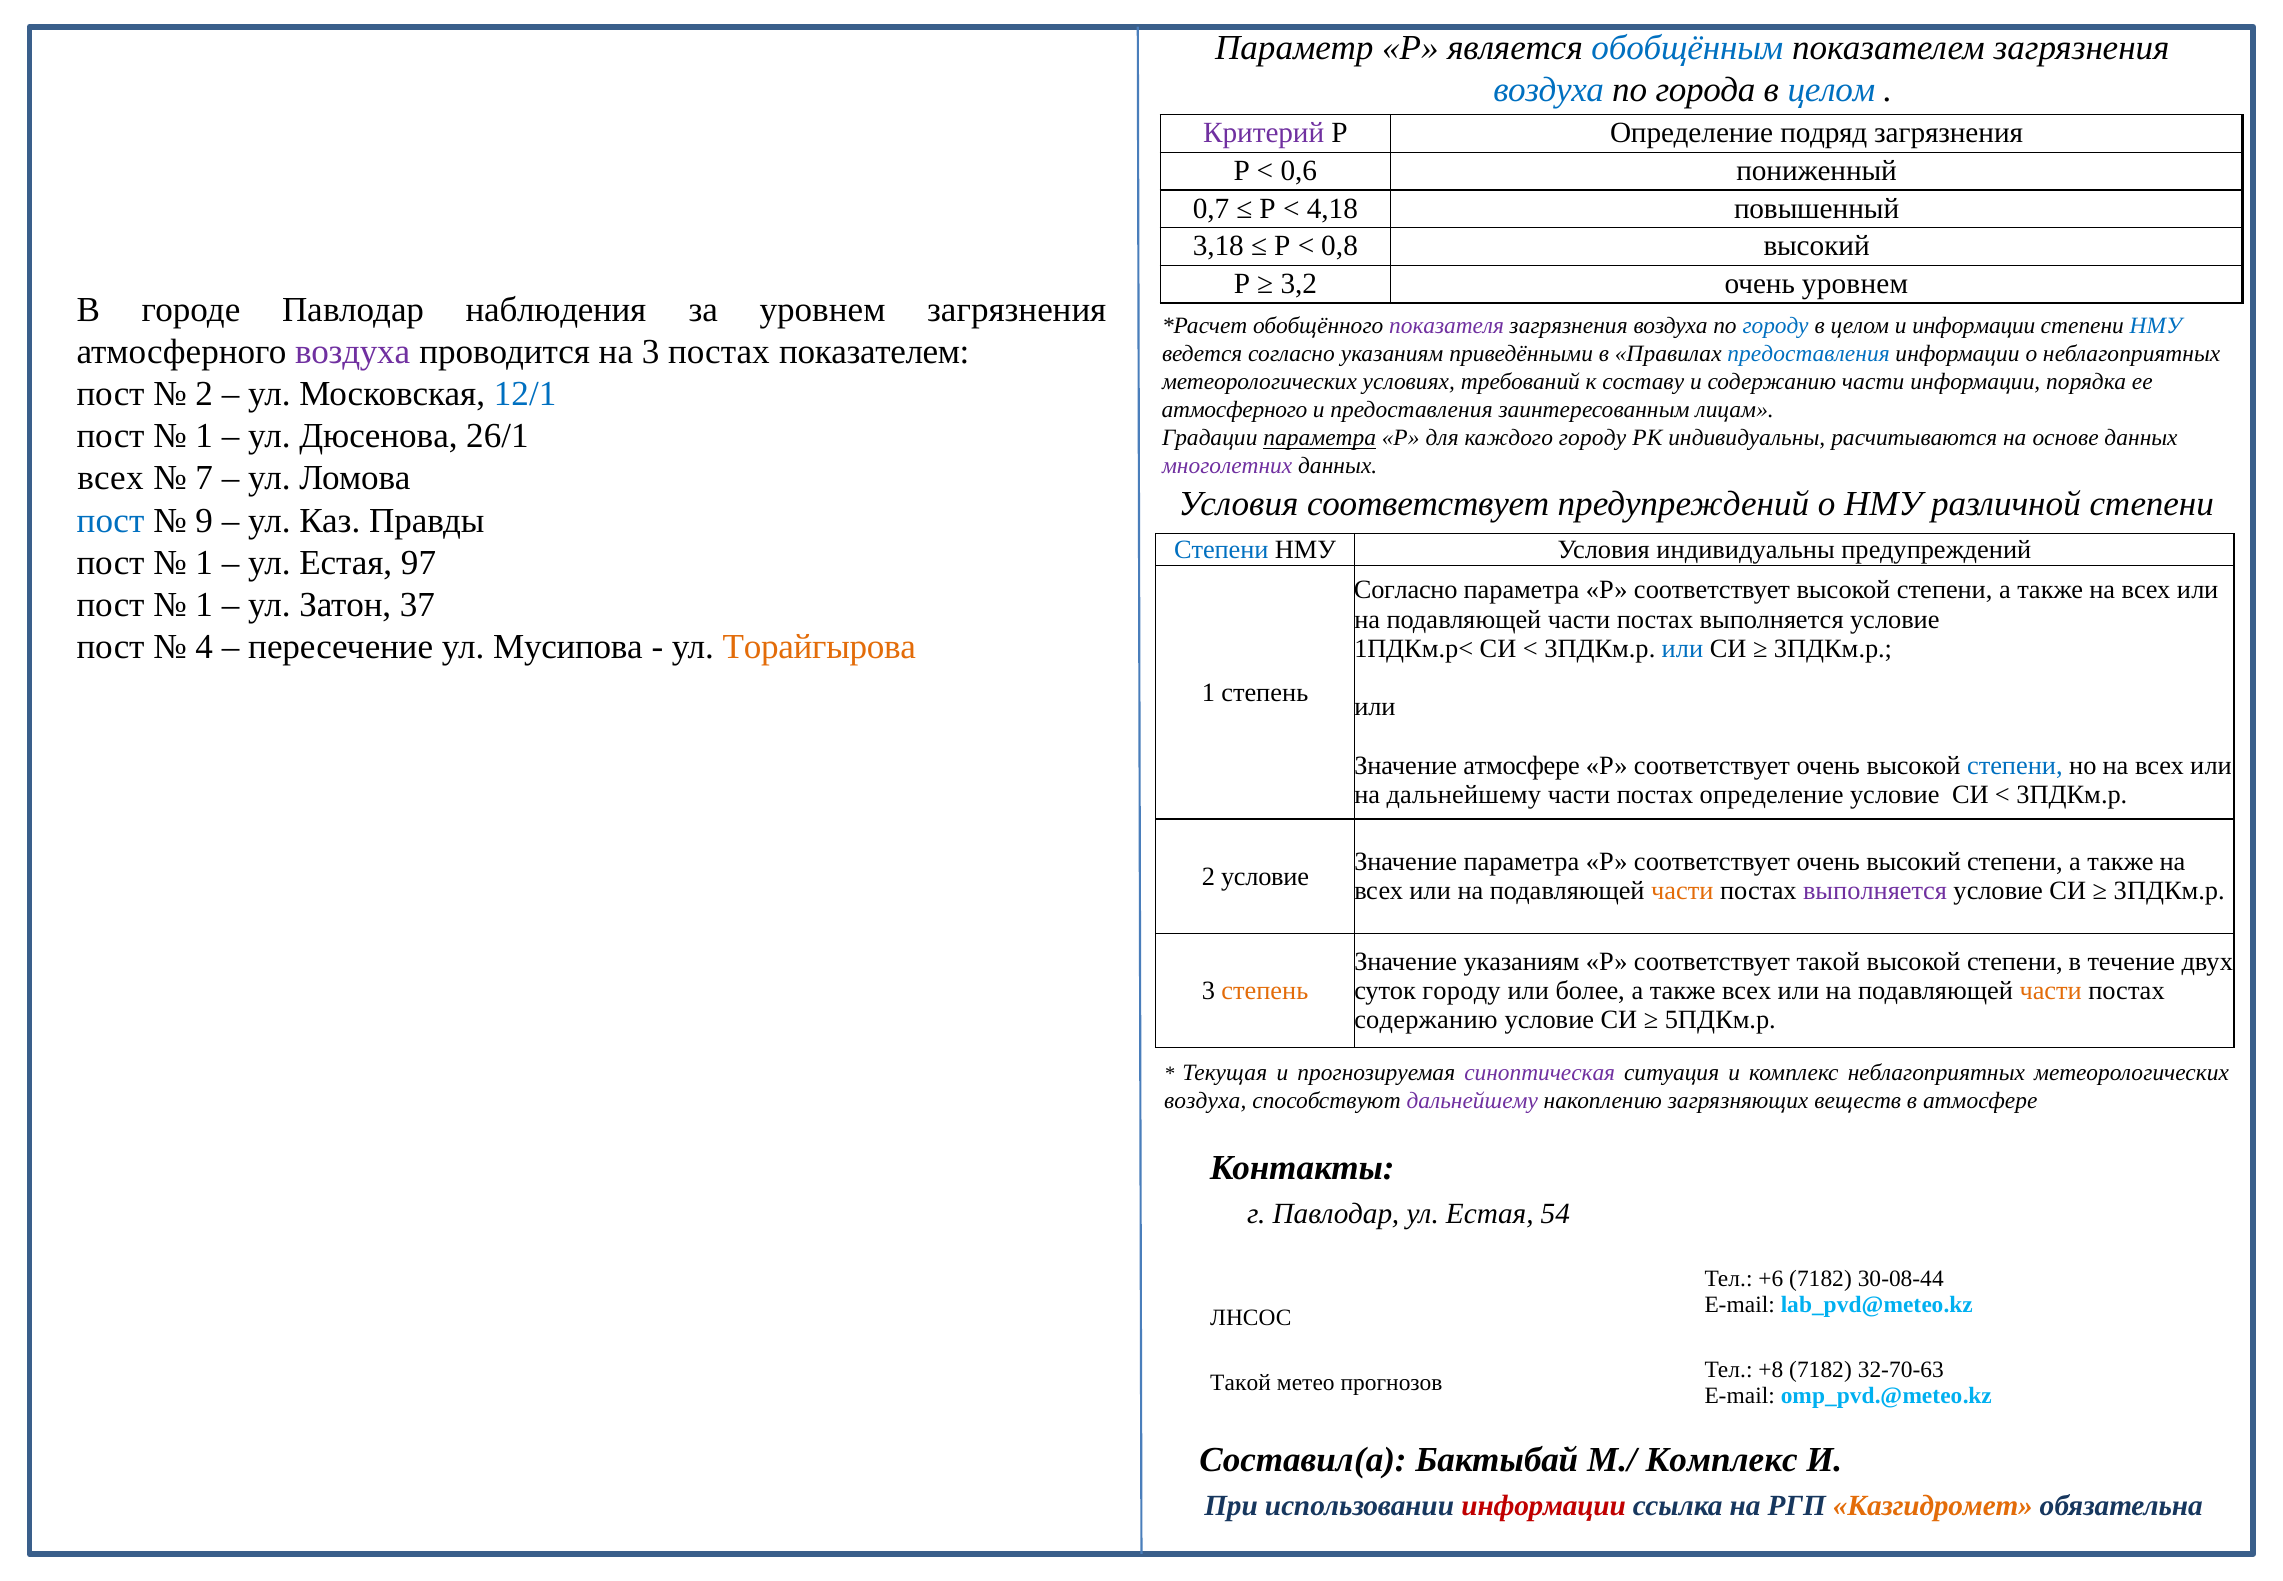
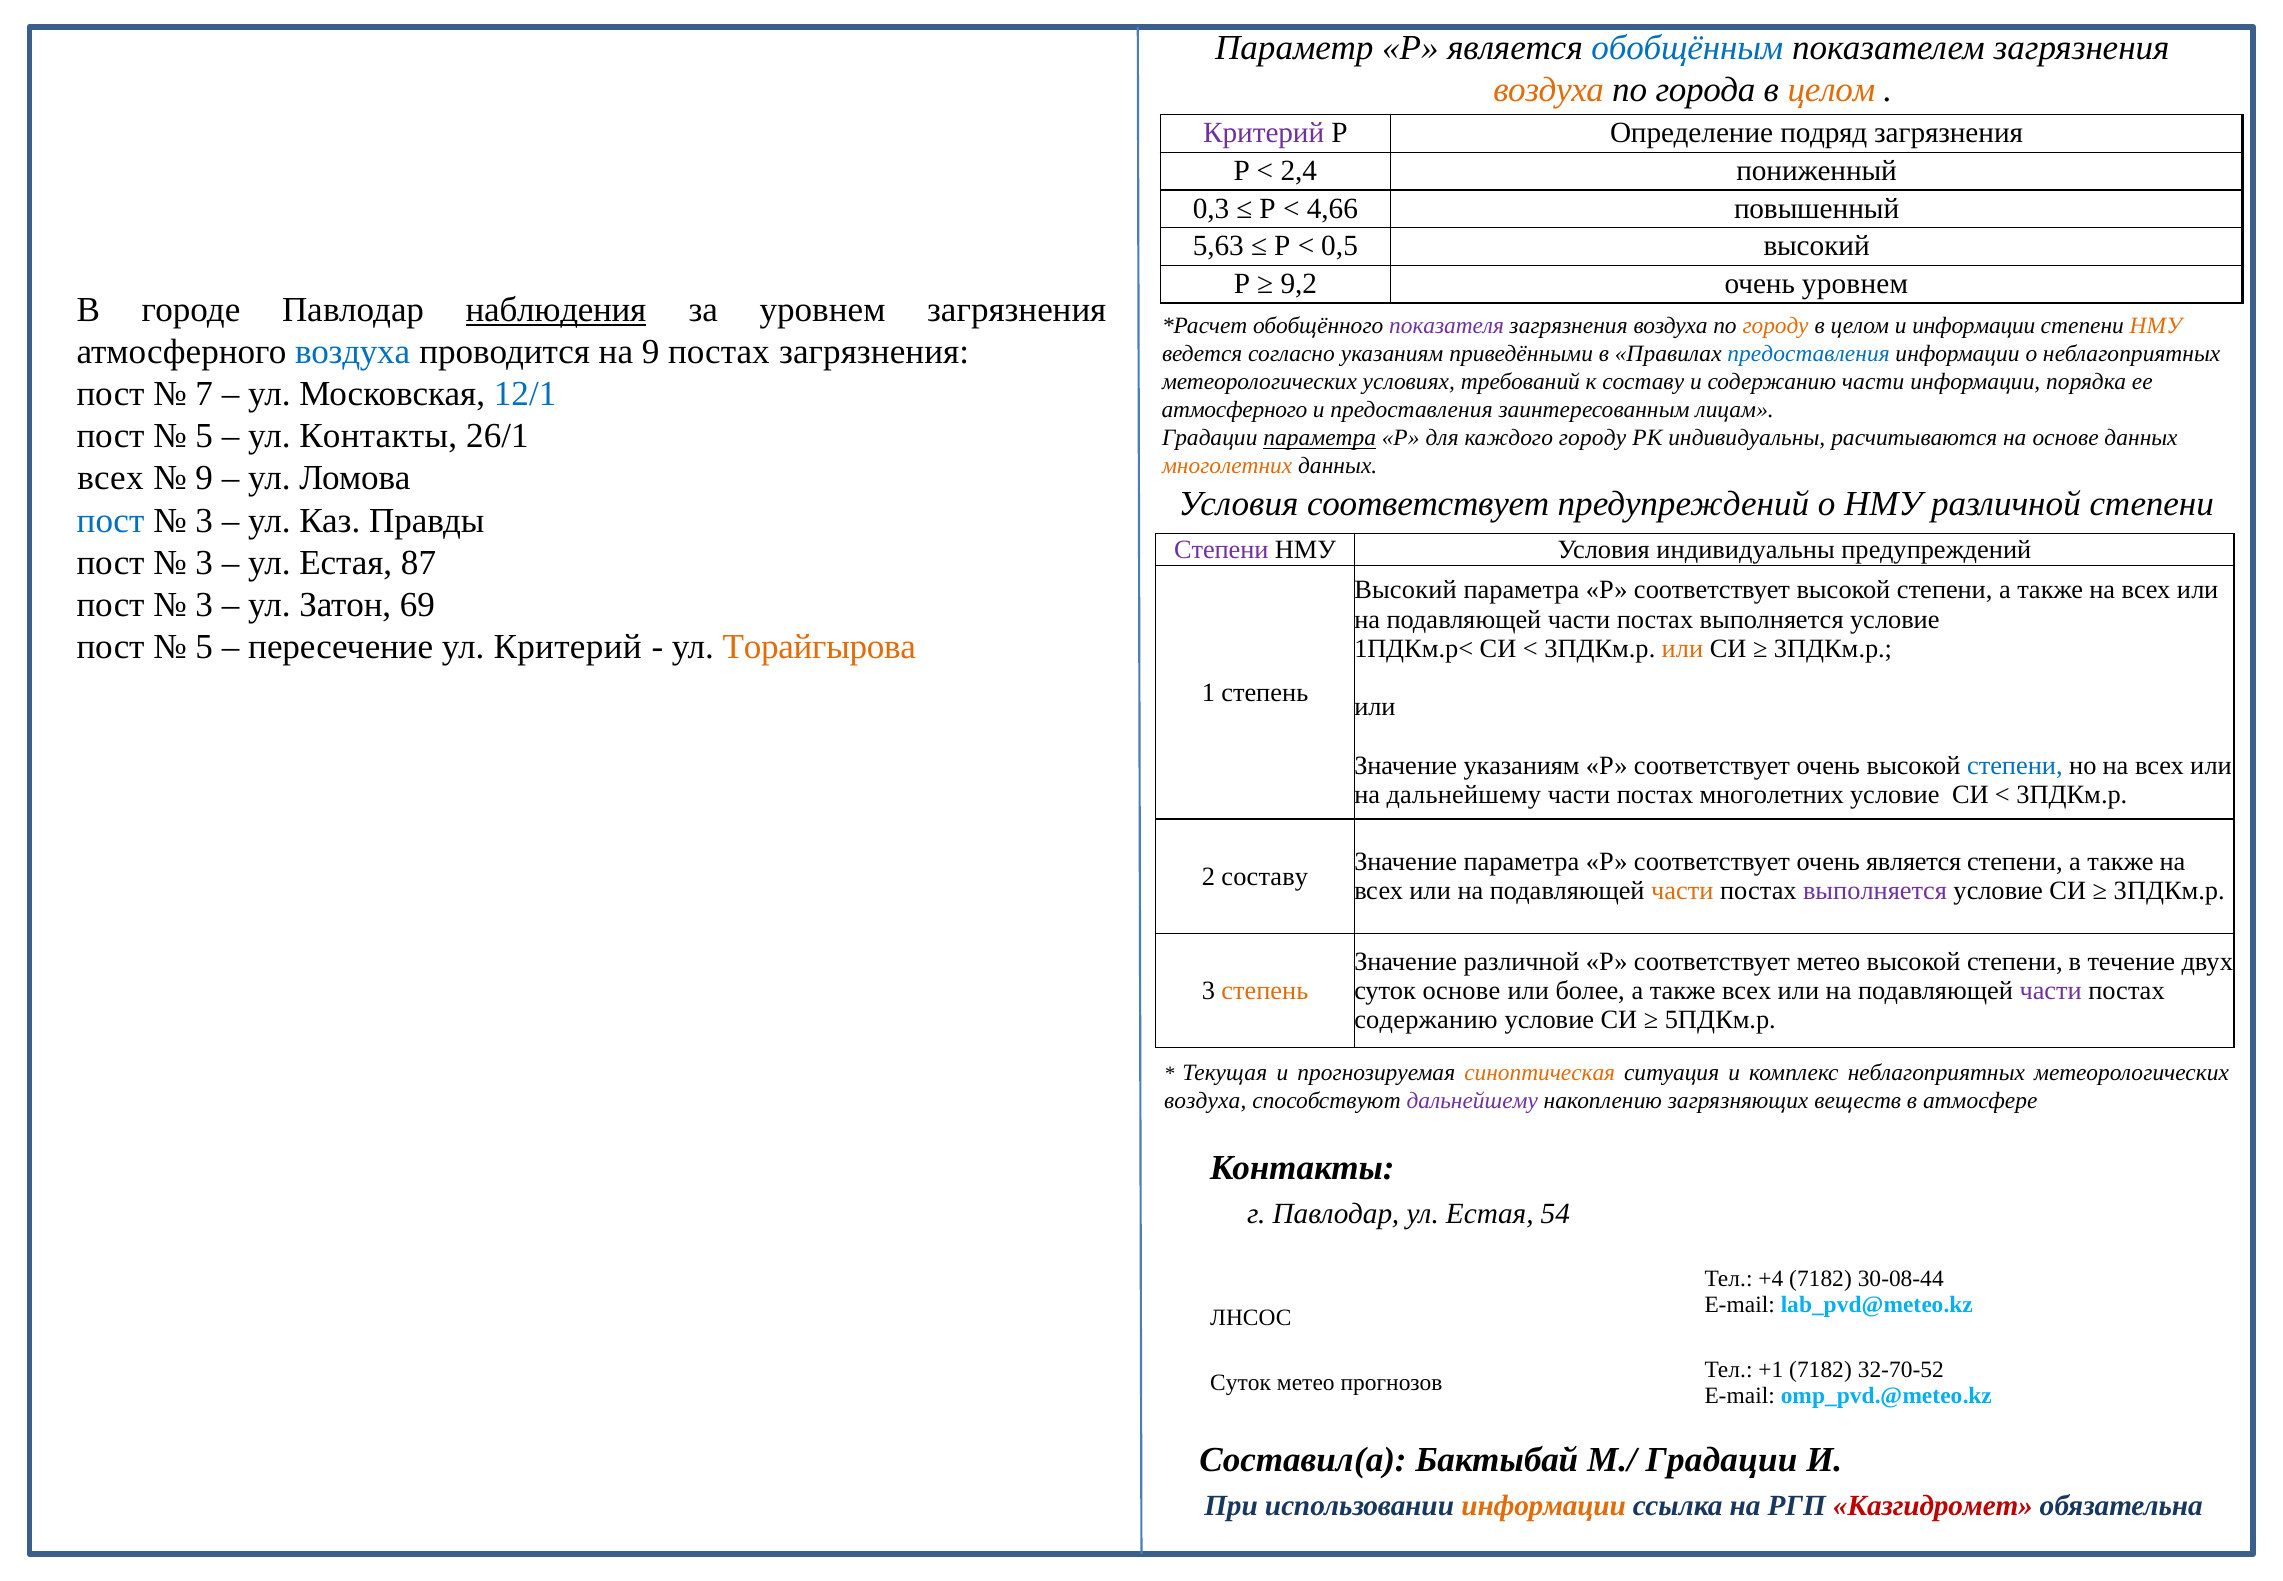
воздуха colour: blue -> orange (1549, 90)
целом colour: blue -> orange (1831, 90)
0,6: 0,6 -> 2,4 (1299, 171)
0,7: 0,7 -> 0,3 (1211, 209)
4,18: 4,18 -> 4,66 (1332, 209)
3,18: 3,18 -> 5,63 (1218, 246)
0,8: 0,8 -> 0,5 (1340, 246)
3,2: 3,2 -> 9,2 (1299, 284)
наблюдения underline: none -> present (556, 310)
городу colour: blue -> orange (1776, 326)
НМУ colour: blue -> orange (2156, 326)
воздуха colour: purple -> blue (353, 352)
на 3: 3 -> 9 (651, 352)
постах показателем: показателем -> загрязнения (874, 352)
2: 2 -> 7 (204, 394)
1: 1 -> 5 (204, 436)
ул Дюсенова: Дюсенова -> Контакты (378, 436)
многолетних colour: purple -> orange (1227, 466)
7: 7 -> 9 (204, 478)
9: 9 -> 3 (204, 520)
Степени colour: blue -> purple (1221, 549)
1: 1 -> 3 (204, 562)
97: 97 -> 87 (419, 562)
Согласно: Согласно -> Высокий (1406, 590)
1: 1 -> 3 (204, 605)
37: 37 -> 69 (417, 605)
4: 4 -> 5 (204, 647)
ул Мусипова: Мусипова -> Критерий (568, 647)
или colour: blue -> orange (1682, 648)
Значение атмосфере: атмосфере -> указаниям (1522, 765)
постах определение: определение -> многолетних (1772, 794)
очень высокий: высокий -> является (1914, 862)
2 условие: условие -> составу (1265, 876)
Значение указаниям: указаниям -> различной (1522, 961)
соответствует такой: такой -> метео (1828, 961)
суток городу: городу -> основе (1461, 990)
части colour: orange -> purple (2051, 990)
синоптическая colour: purple -> orange (1540, 1073)
+6: +6 -> +4 (1771, 1278)
+8: +8 -> +1 (1771, 1369)
32-70-63: 32-70-63 -> 32-70-52 (1901, 1369)
Такой: Такой -> Суток (1241, 1382)
М./ Комплекс: Комплекс -> Градации (1722, 1459)
информации colour: red -> orange (1544, 1505)
Казгидромет colour: orange -> red (1933, 1505)
